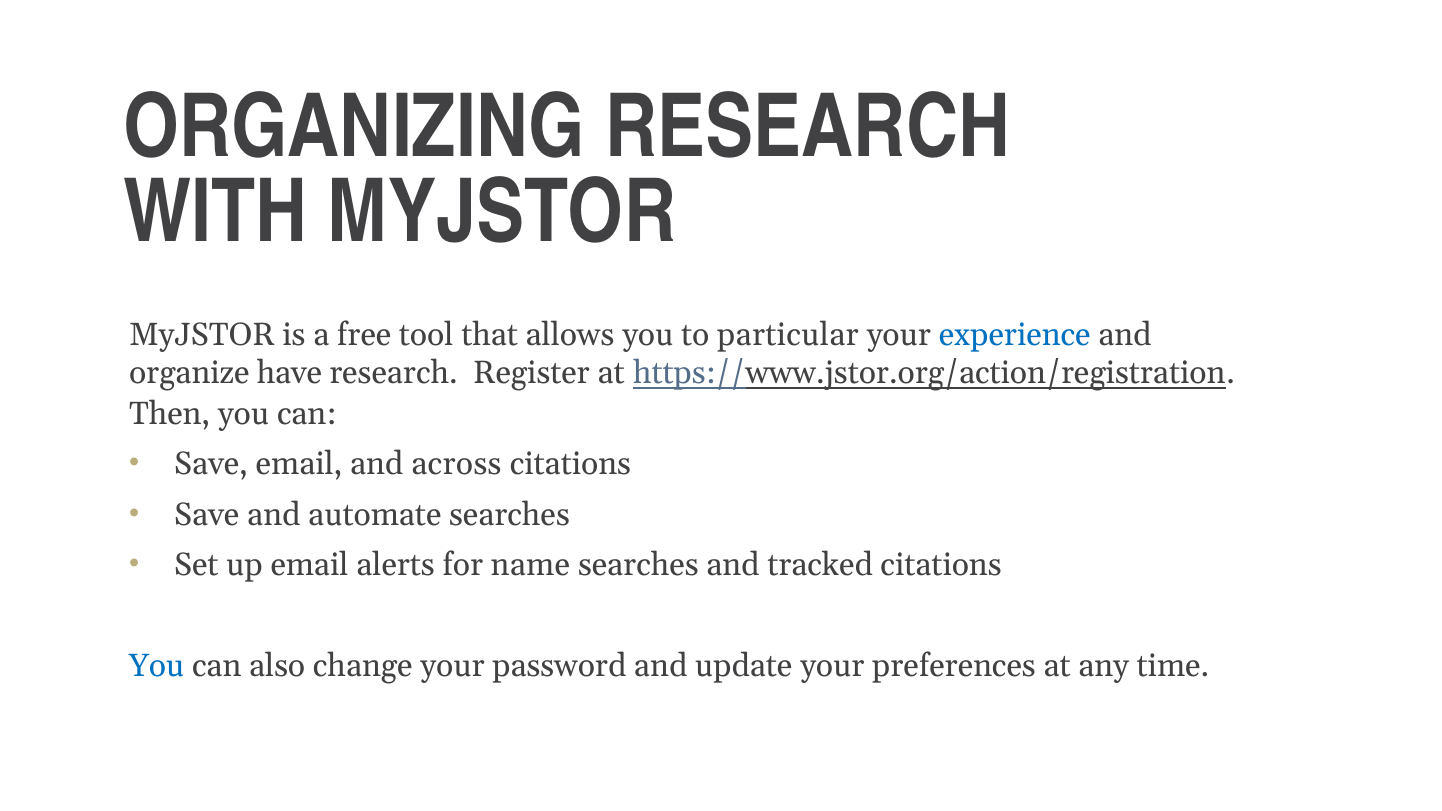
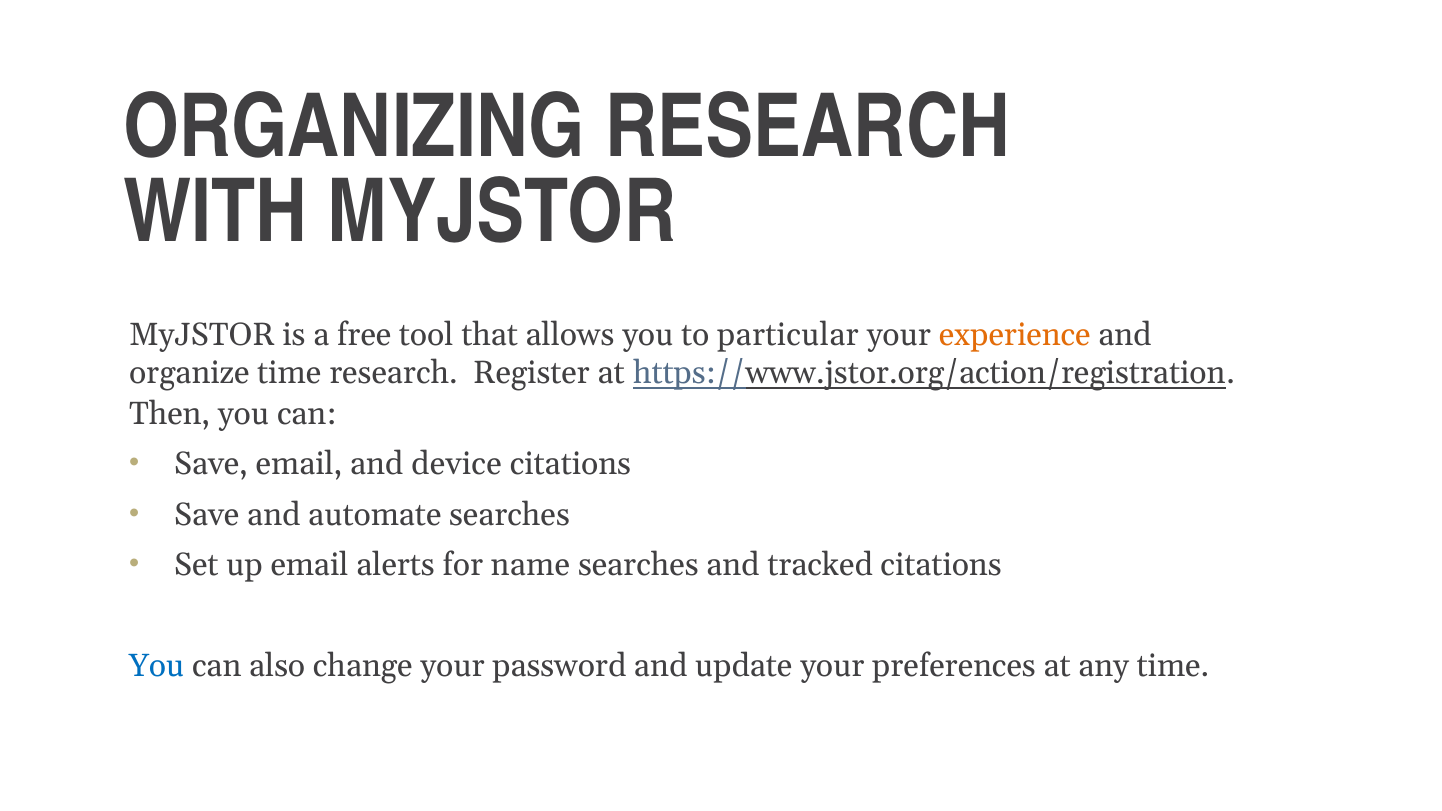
experience colour: blue -> orange (1015, 335)
organize have: have -> time (289, 373)
across: across -> device (456, 464)
